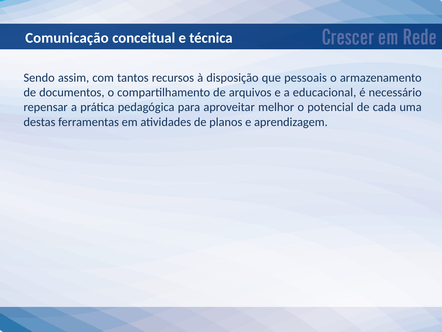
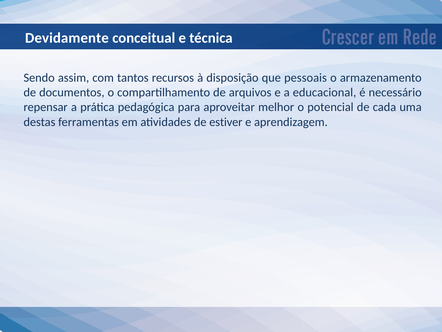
Comunicação: Comunicação -> Devidamente (67, 38)
planos: planos -> estiver (226, 122)
